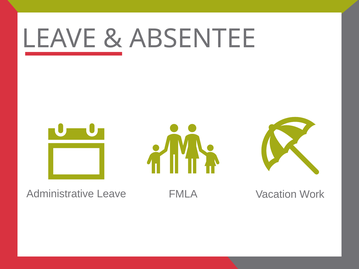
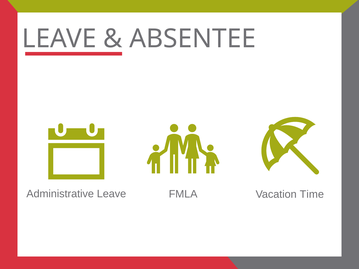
Work: Work -> Time (312, 194)
